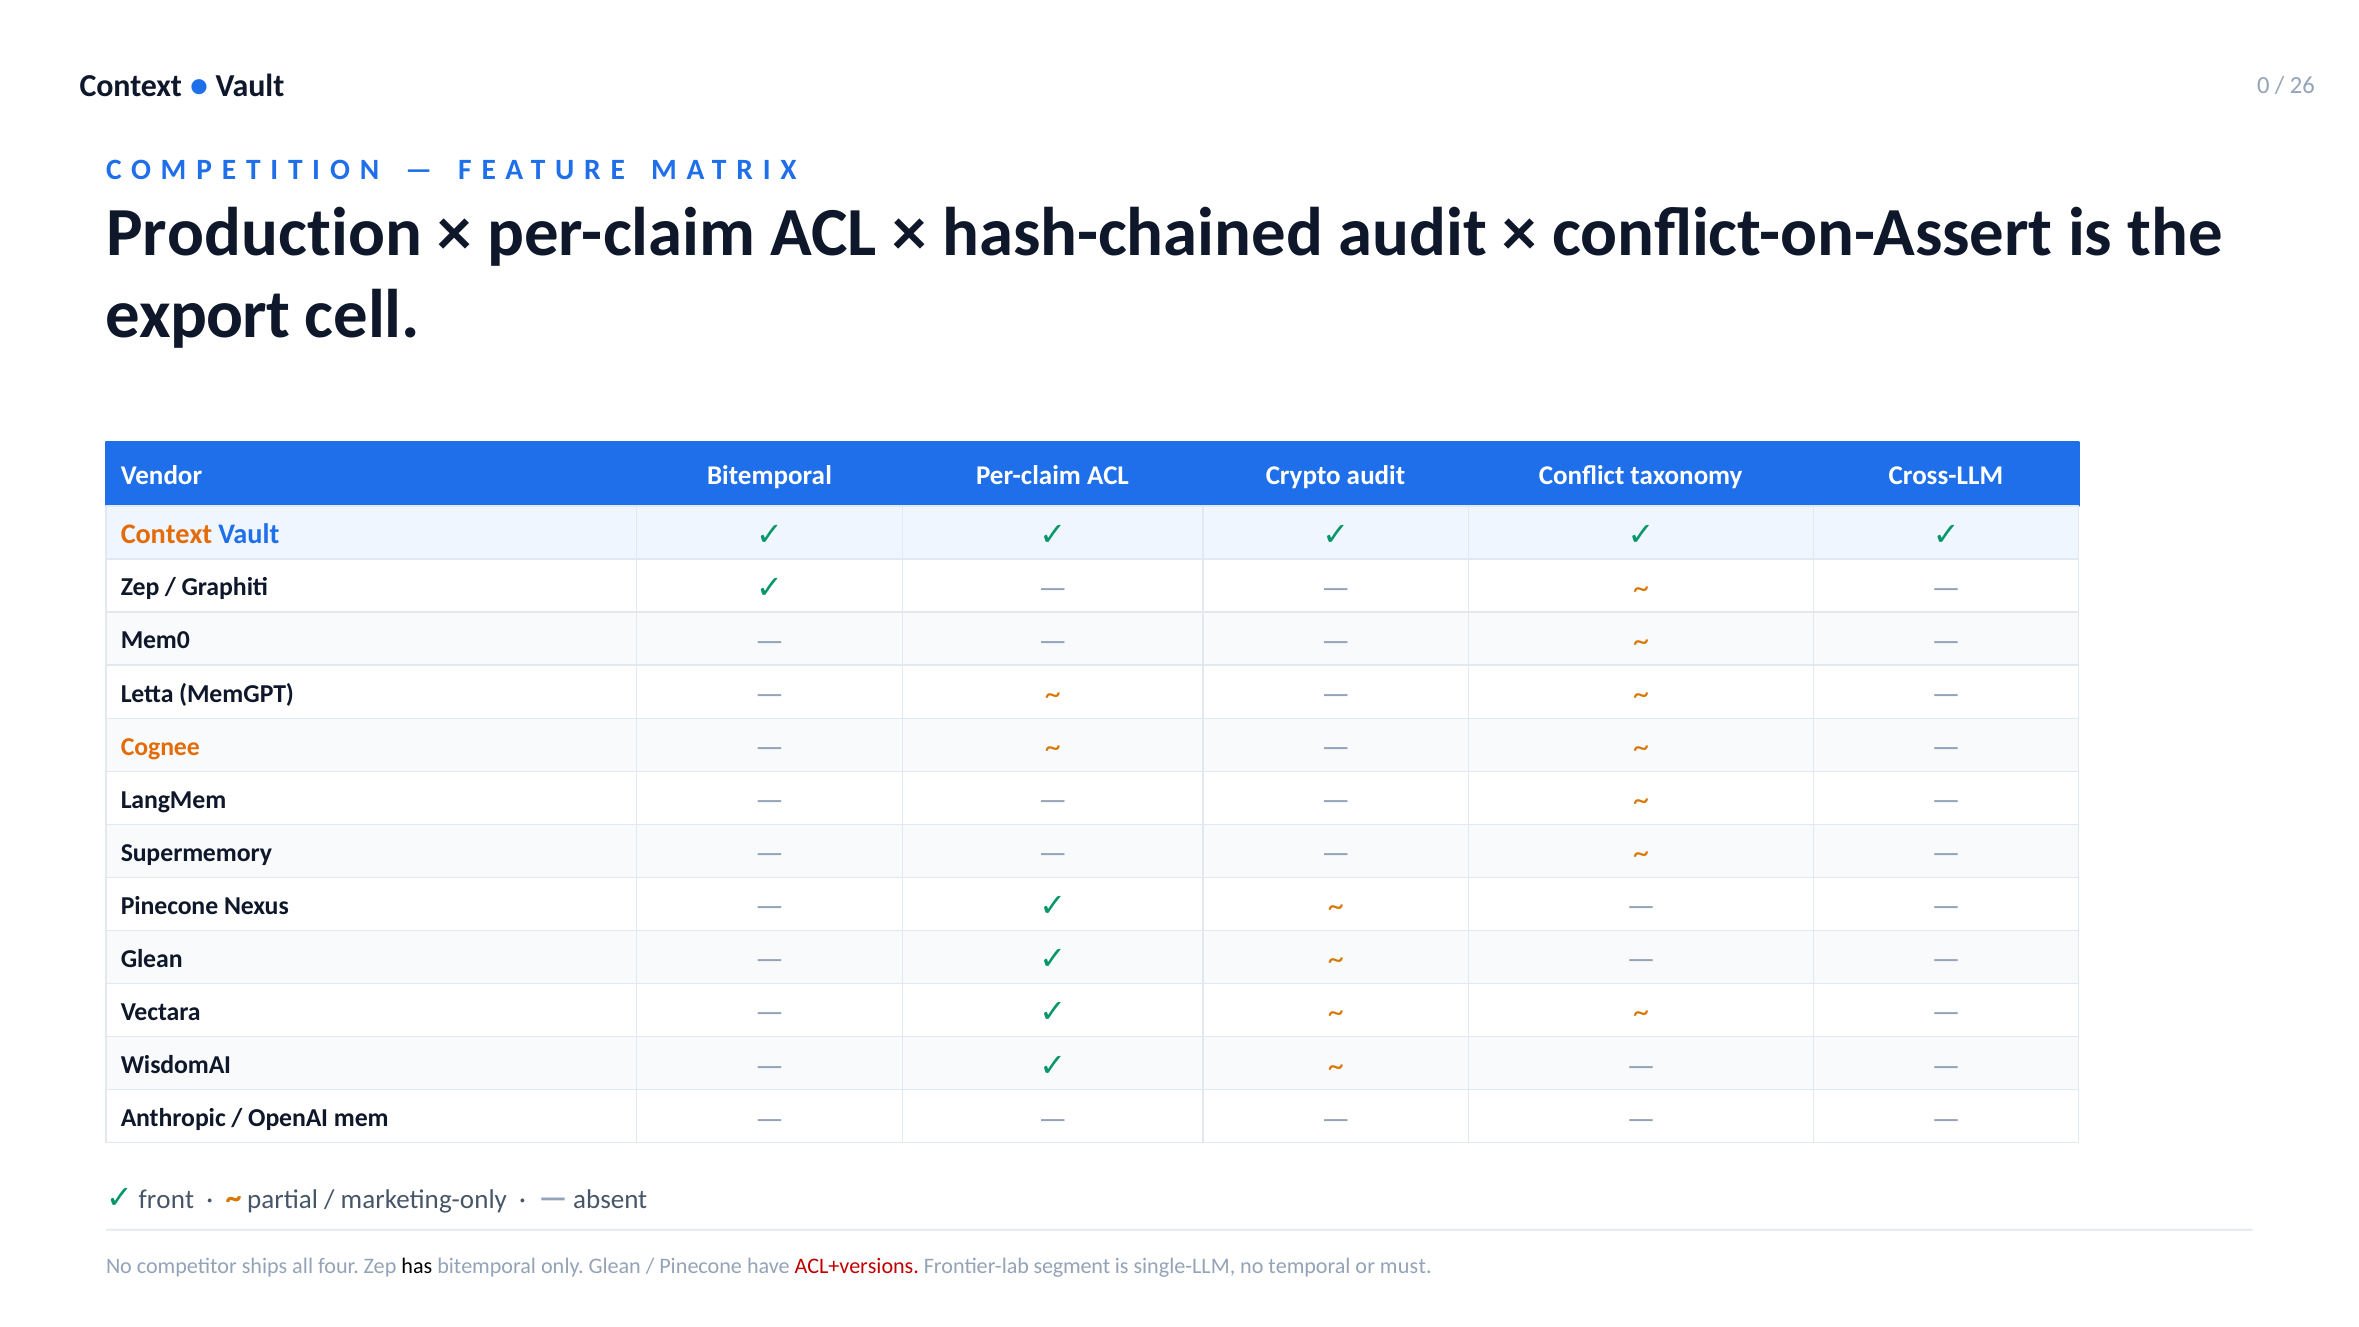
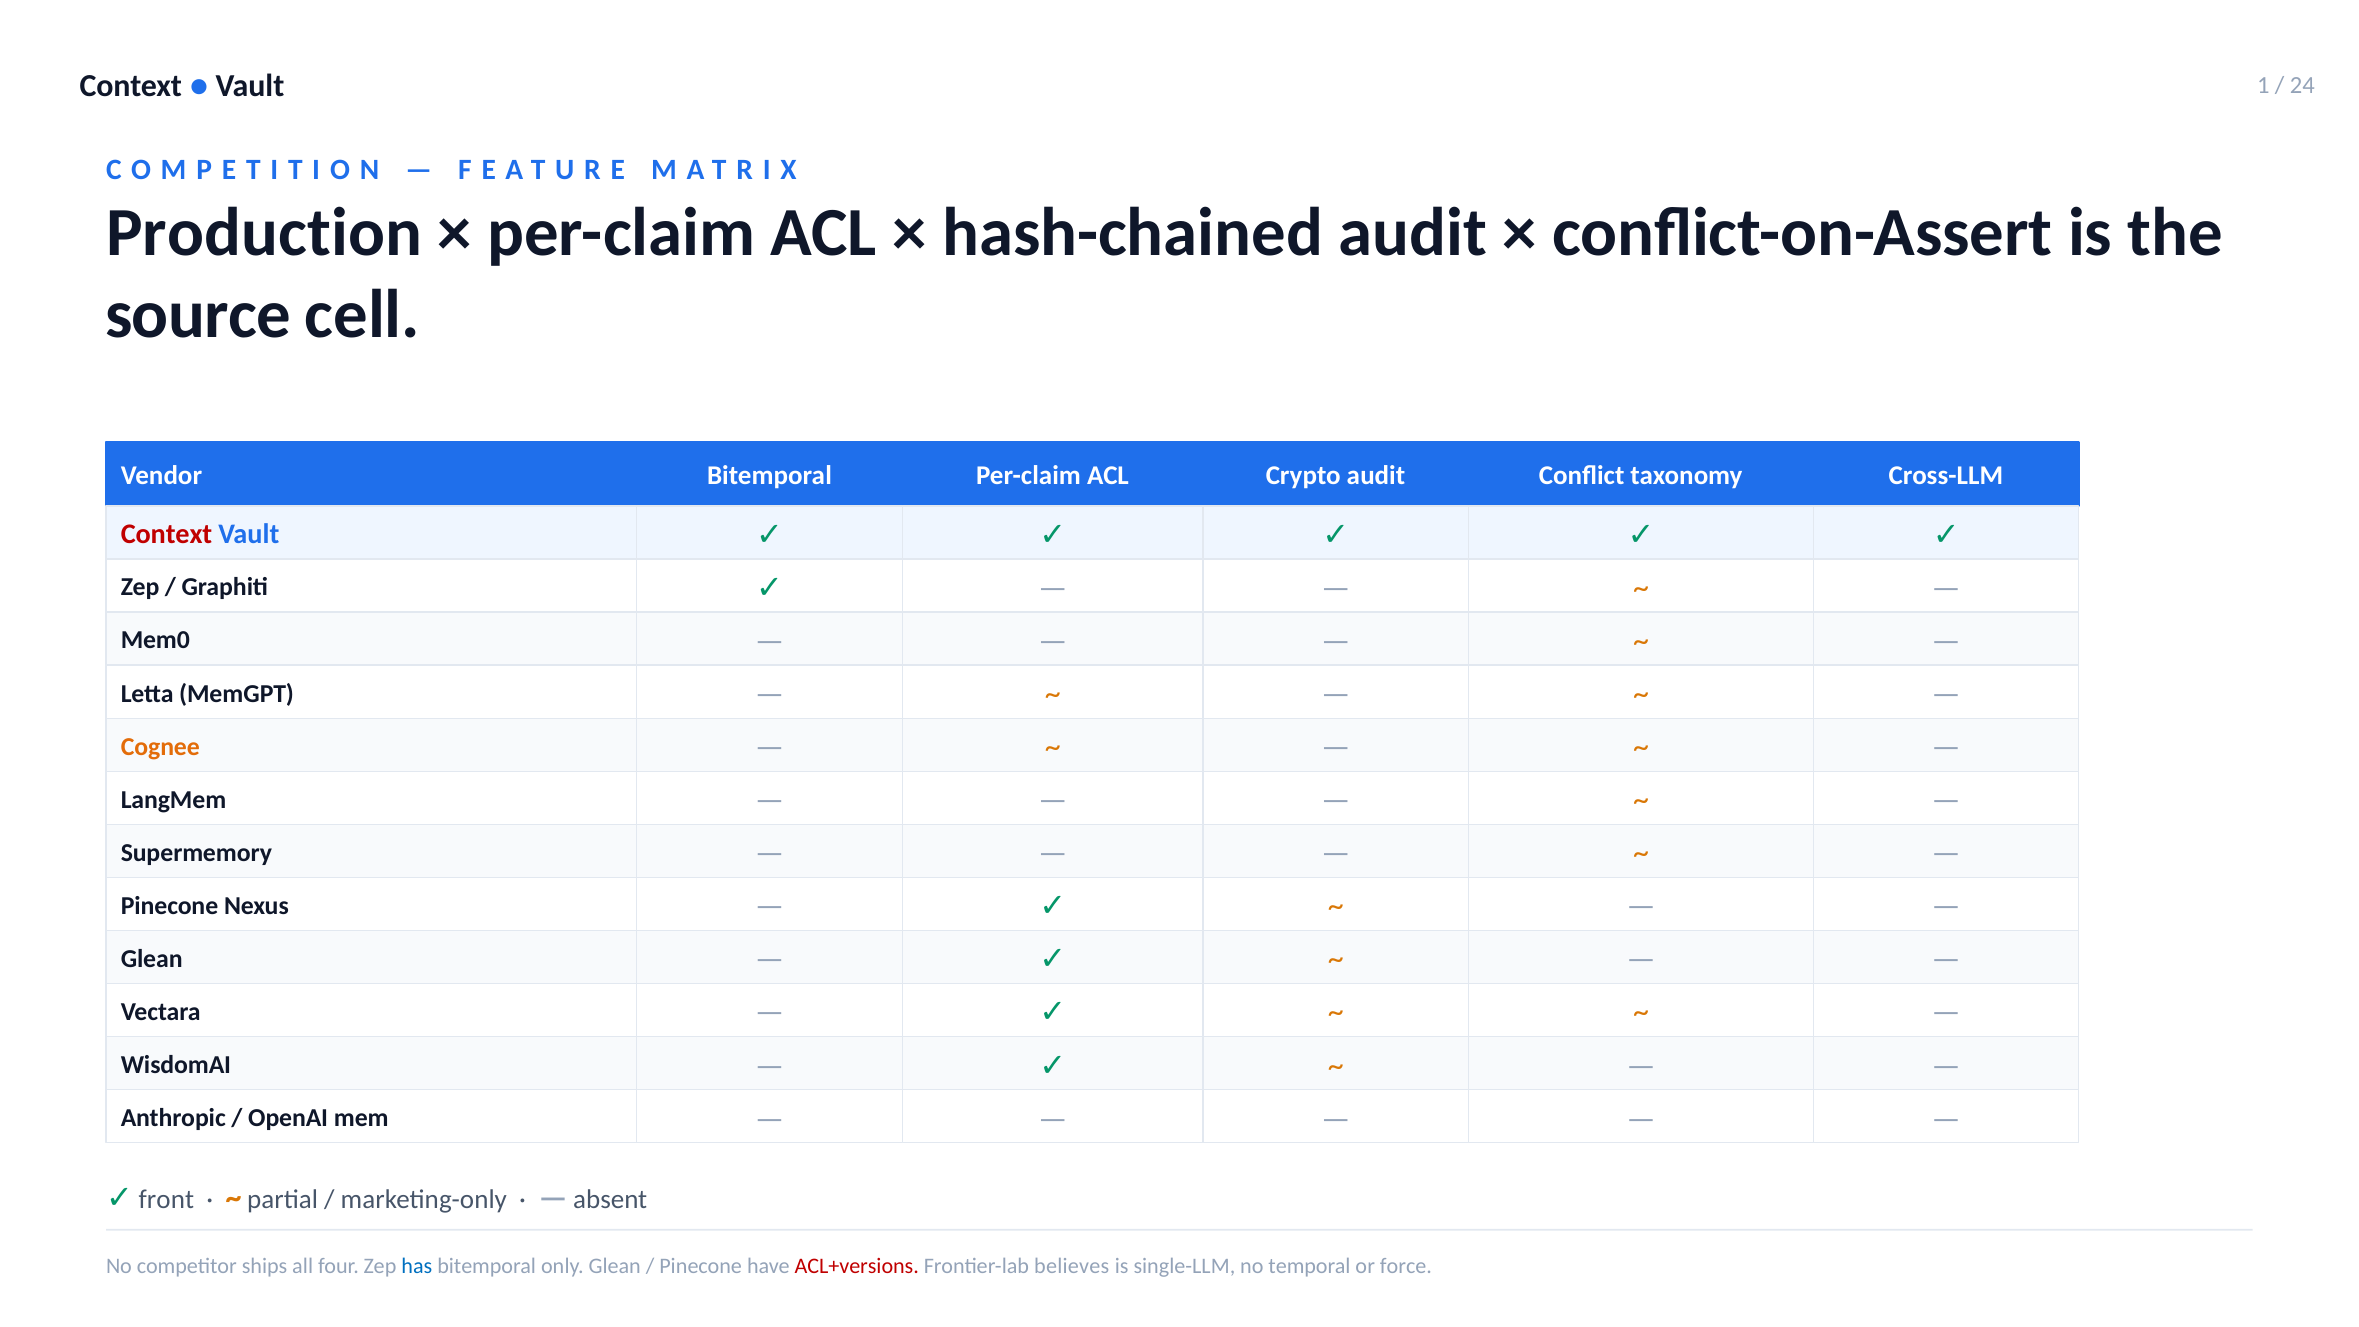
0: 0 -> 1 (2263, 86)
26: 26 -> 24 (2302, 86)
export: export -> source (198, 315)
Context colour: orange -> red (166, 534)
has colour: black -> blue (417, 1266)
segment: segment -> believes (1072, 1266)
must: must -> force (1406, 1266)
